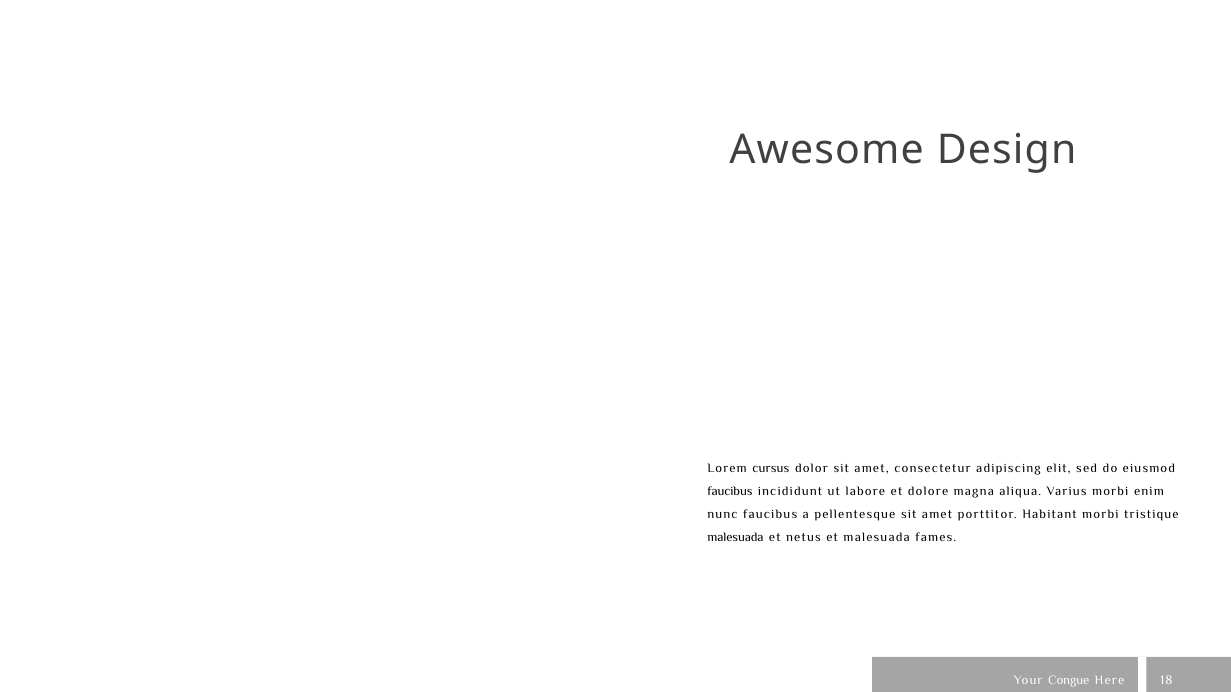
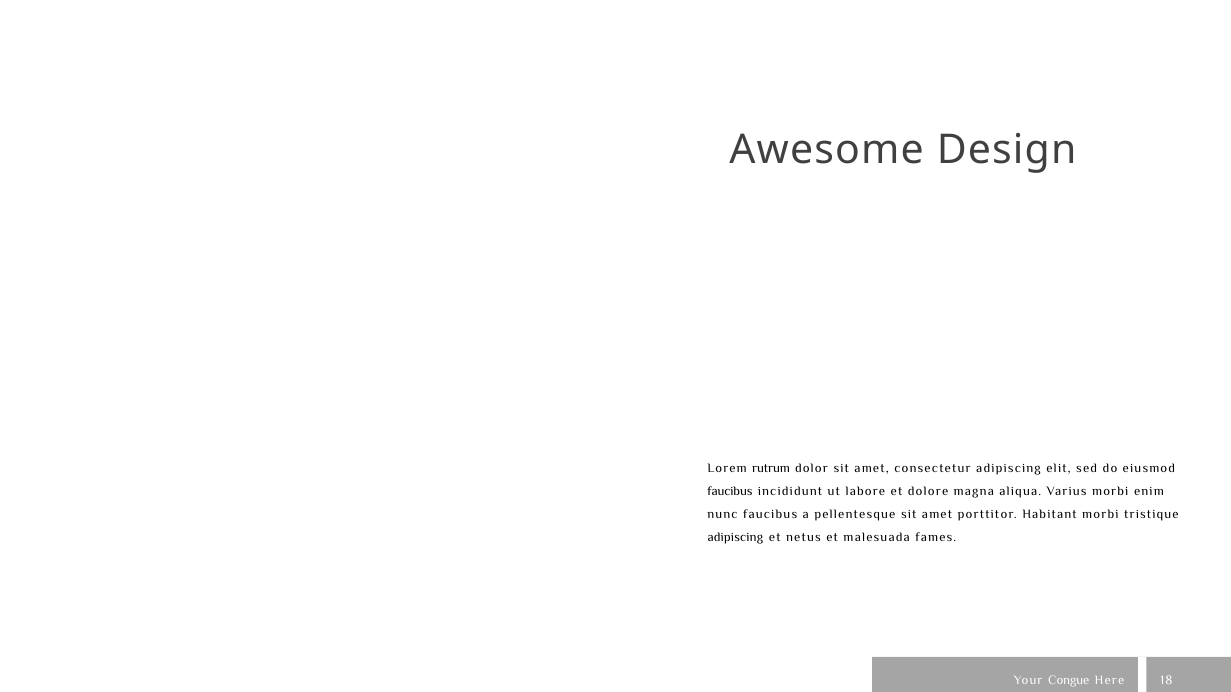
cursus: cursus -> rutrum (771, 469)
malesuada: malesuada -> adipiscing (735, 538)
